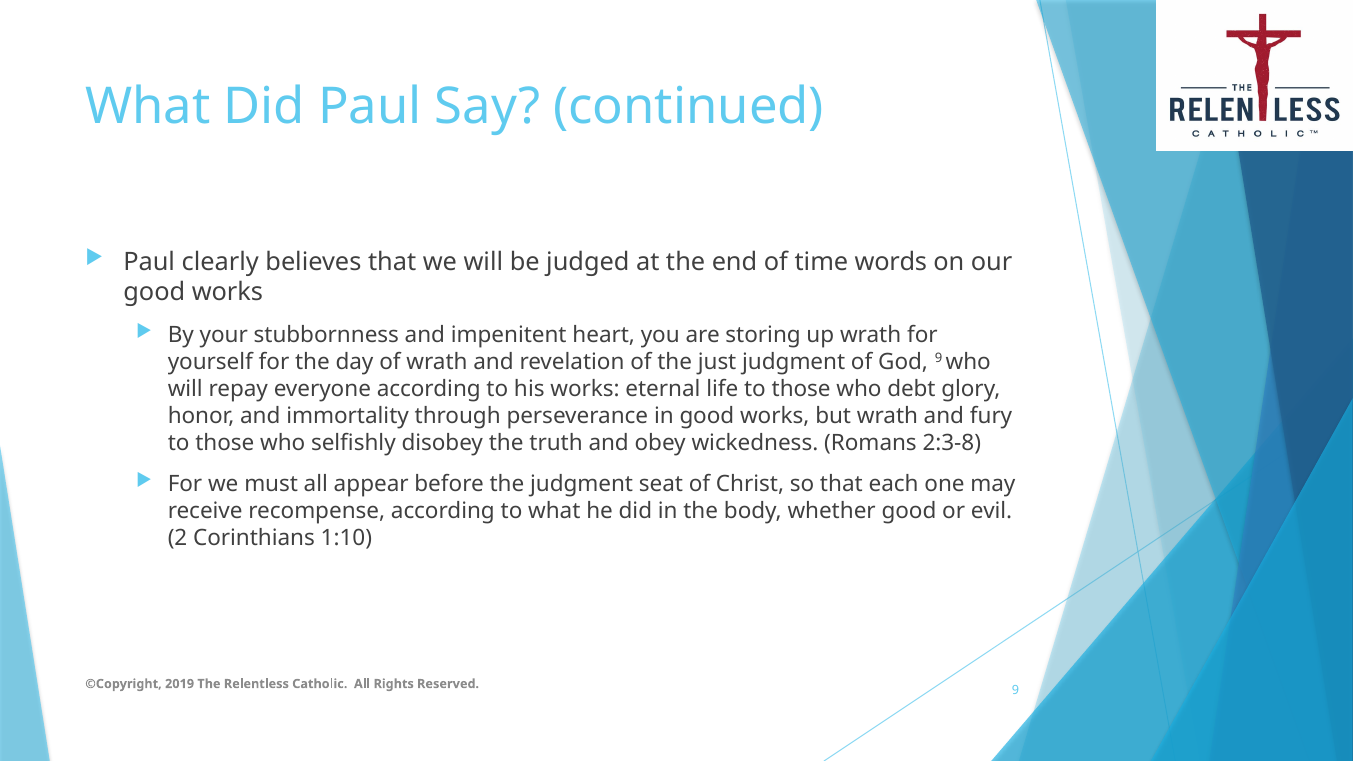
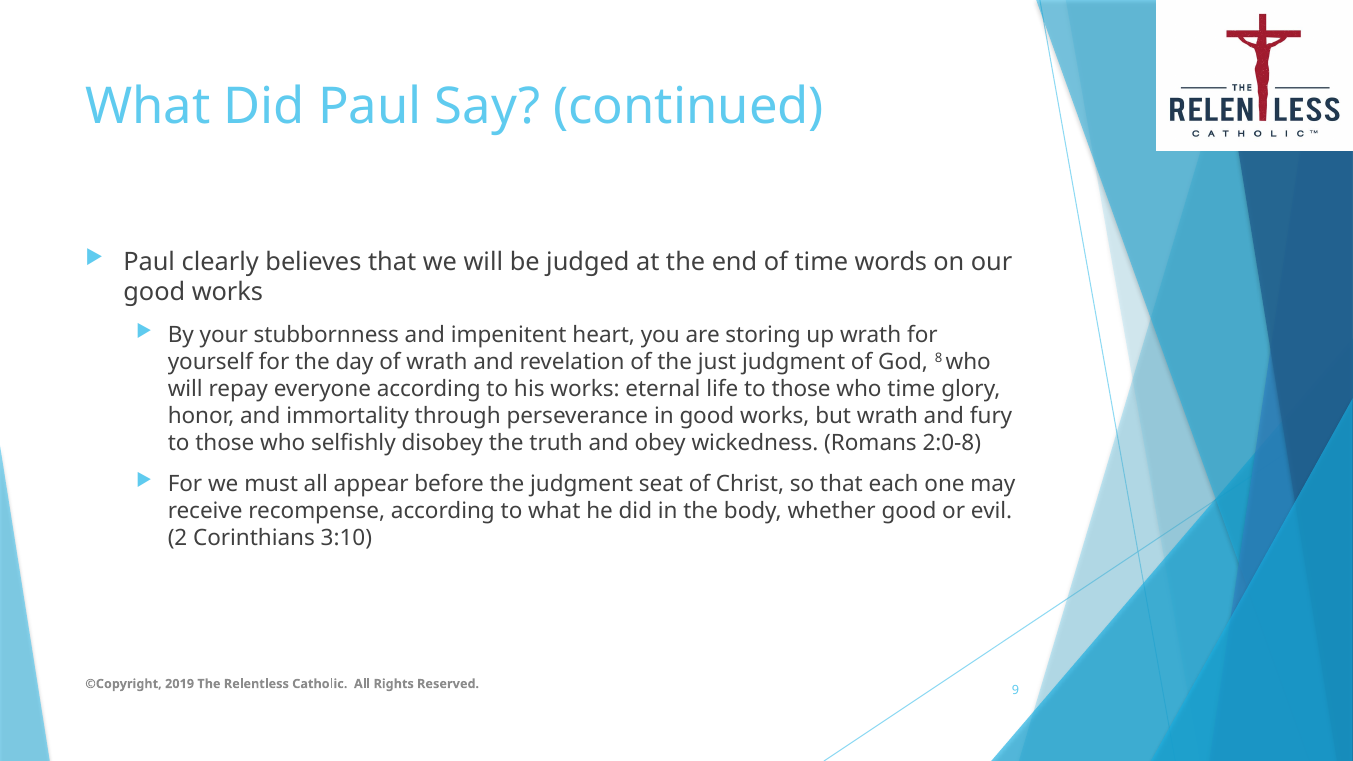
God 9: 9 -> 8 (939, 358)
who debt: debt -> time (911, 389)
2:3-8: 2:3-8 -> 2:0-8 (952, 443)
1:10: 1:10 -> 3:10 (346, 538)
